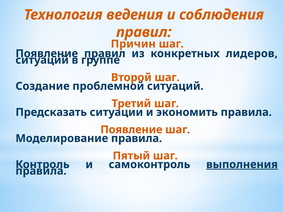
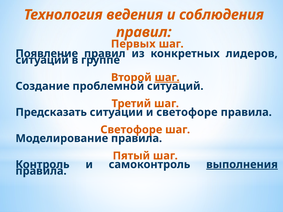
Причин: Причин -> Первых (133, 44)
шаг underline: none -> present (167, 78)
и экономить: экономить -> светофоре (187, 112)
Появление: Появление -> Светофоре (131, 130)
